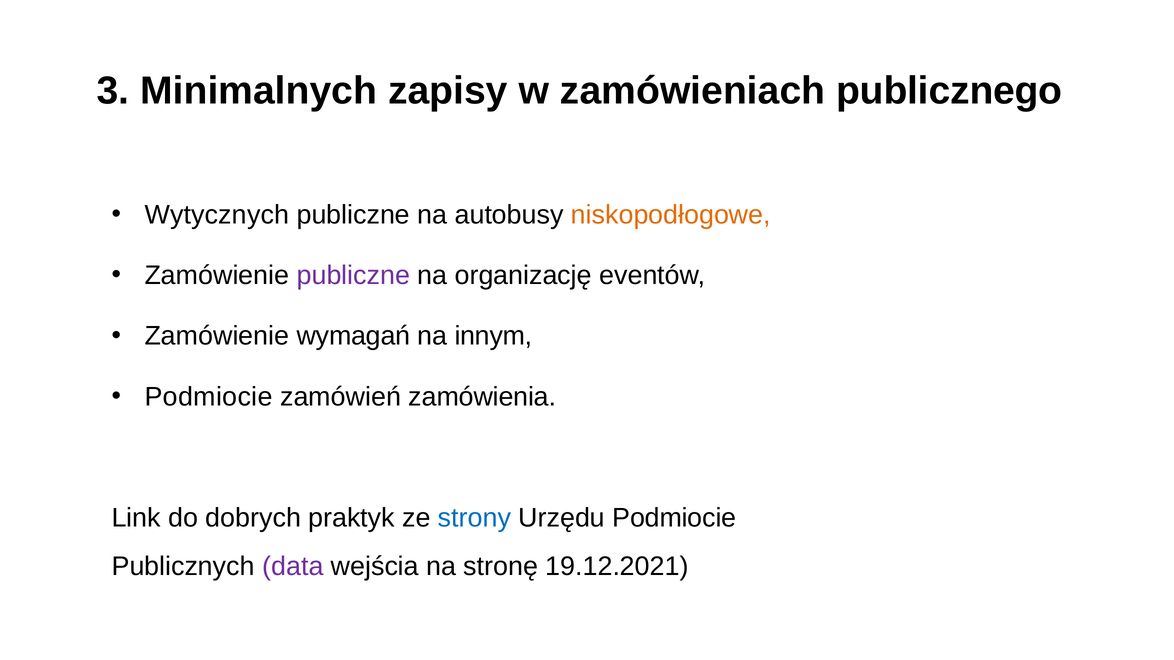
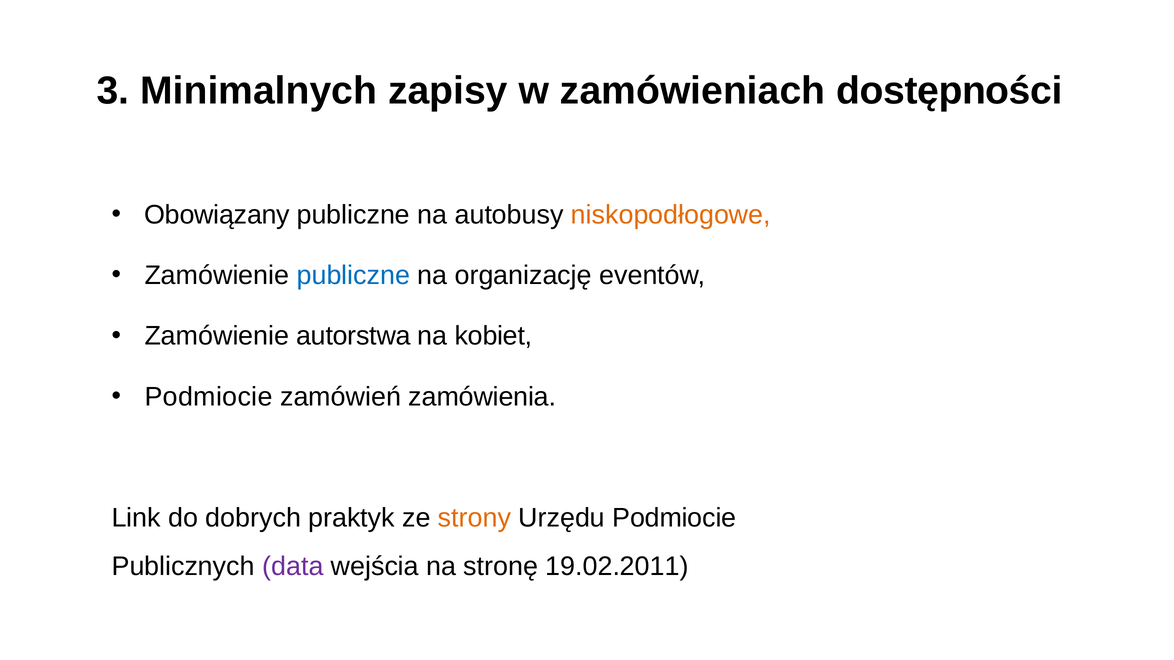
publicznego: publicznego -> dostępności (949, 91)
Wytycznych: Wytycznych -> Obowiązany (217, 215)
publiczne colour: purple -> blue (353, 276)
wymagań: wymagań -> autorstwa (353, 336)
innym: innym -> kobiet (493, 336)
strony colour: blue -> orange (475, 518)
19.12.2021: 19.12.2021 -> 19.02.2011 (617, 567)
